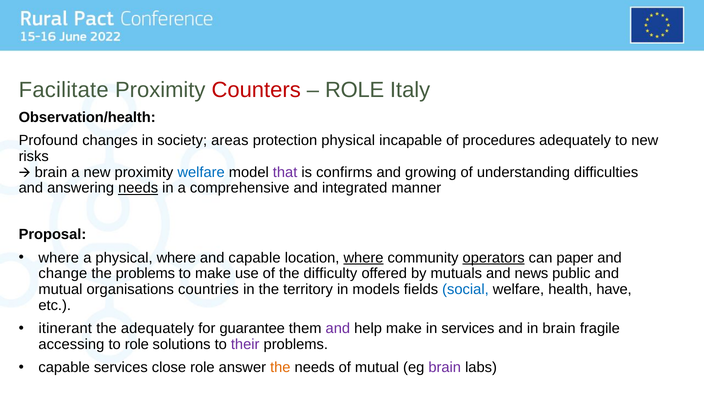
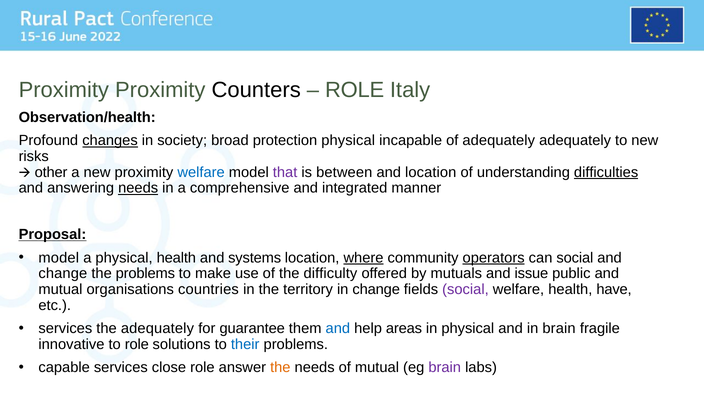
Facilitate: Facilitate -> Proximity (64, 90)
Counters colour: red -> black (256, 90)
changes underline: none -> present (110, 141)
areas: areas -> broad (230, 141)
of procedures: procedures -> adequately (499, 141)
brain: brain -> other (51, 172)
confirms: confirms -> between (344, 172)
and growing: growing -> location (431, 172)
difficulties underline: none -> present (606, 172)
Proposal underline: none -> present (52, 234)
where: where -> model (59, 258)
physical where: where -> health (176, 258)
and capable: capable -> systems (255, 258)
can paper: paper -> social (575, 258)
news: news -> issue (531, 273)
in models: models -> change (376, 289)
social colour: blue -> purple (465, 289)
itinerant: itinerant -> services (65, 328)
and colour: purple -> blue (338, 328)
help make: make -> areas (404, 328)
in services: services -> physical (468, 328)
accessing: accessing -> innovative (71, 344)
their colour: purple -> blue (245, 344)
